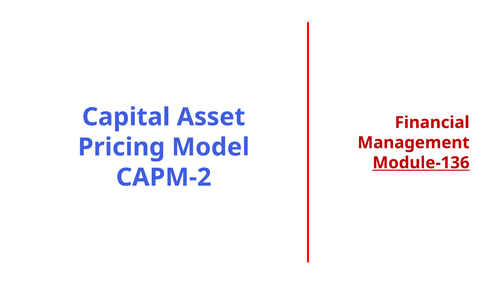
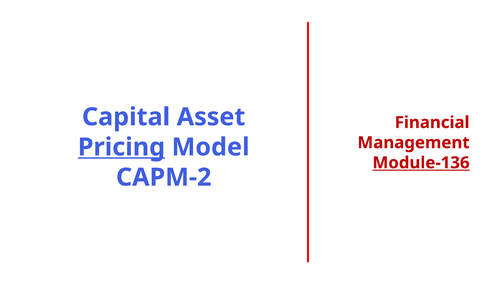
Pricing underline: none -> present (121, 147)
